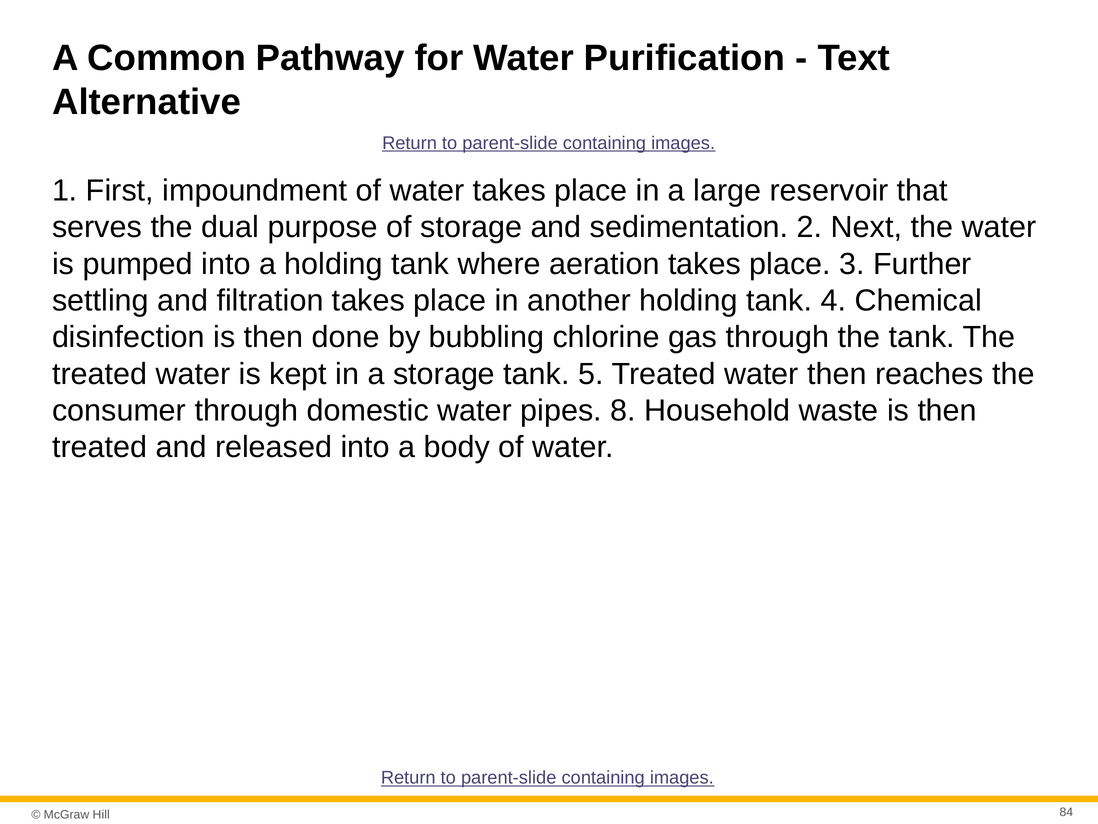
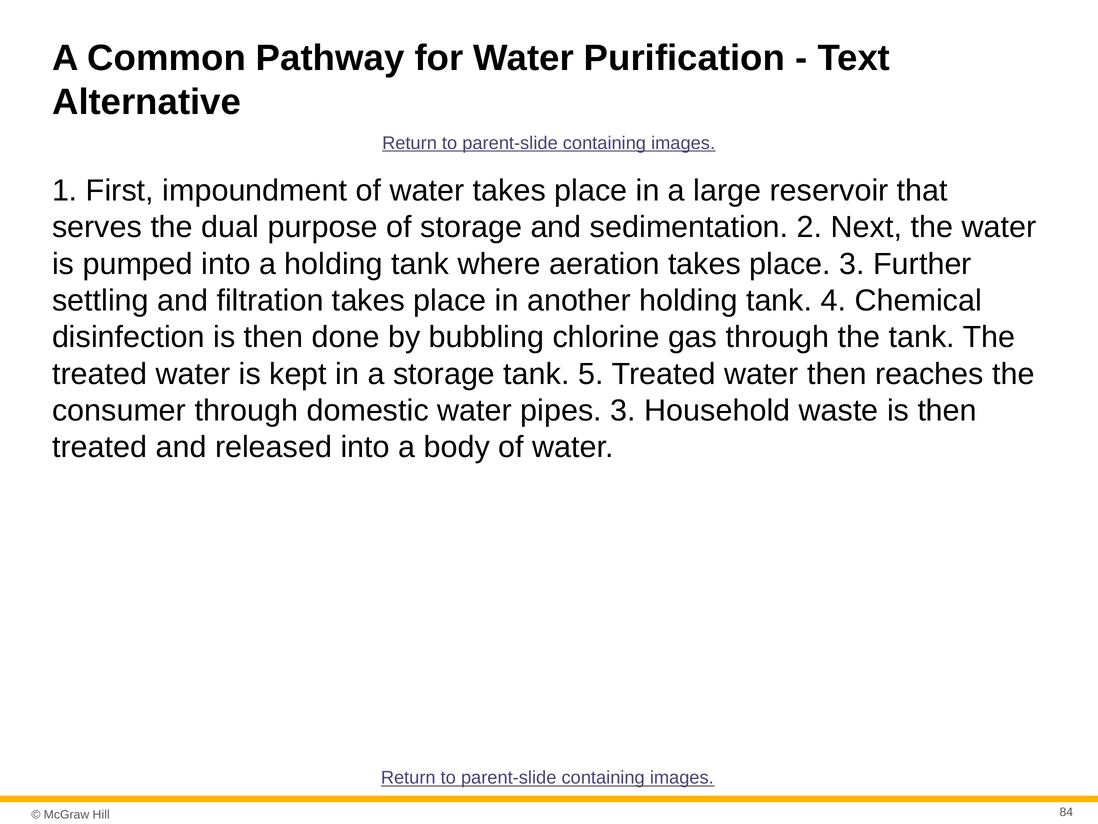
pipes 8: 8 -> 3 (623, 410)
